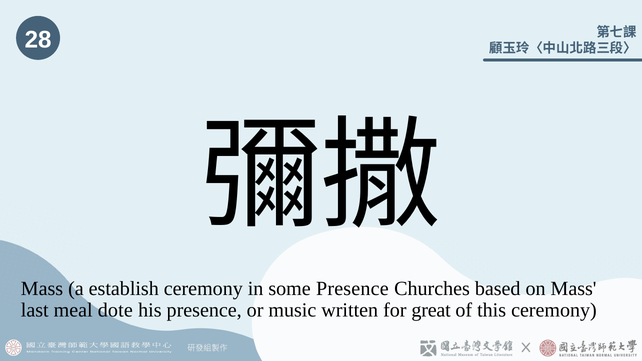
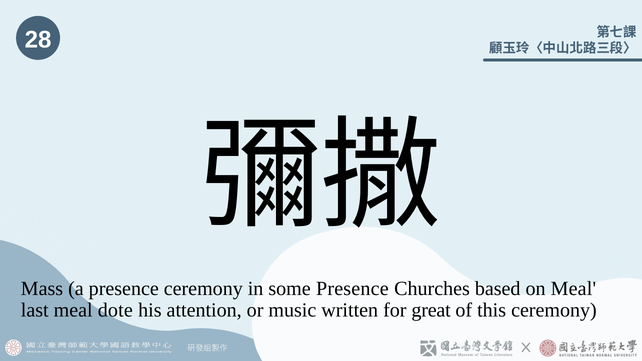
a establish: establish -> presence (124, 289)
on Mass: Mass -> Meal (573, 289)
his presence: presence -> attention (204, 310)
